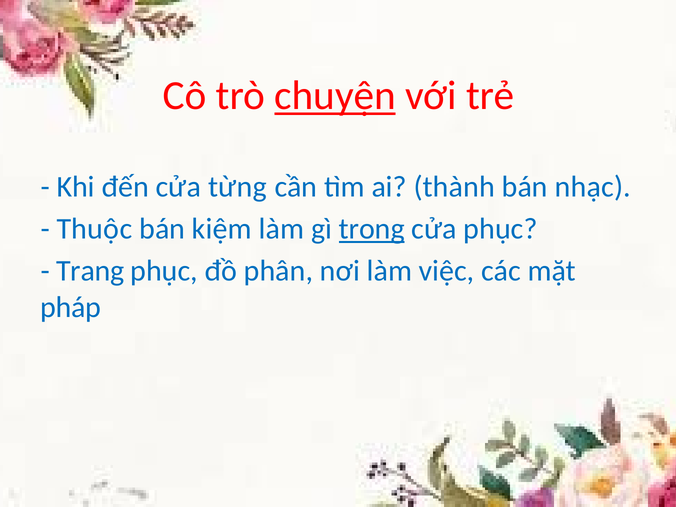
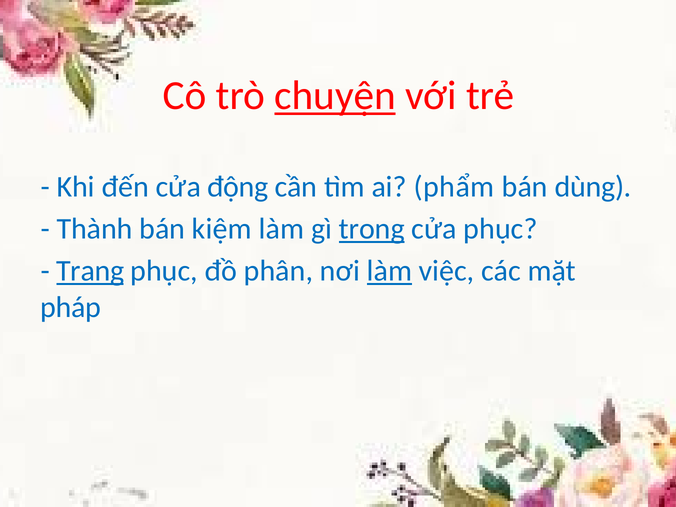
từng: từng -> động (238, 187)
thành: thành -> phẩm (454, 187)
nhạc: nhạc -> dùng (593, 187)
Thuộc: Thuộc -> Thành (95, 229)
Trang underline: none -> present (90, 271)
làm underline: none -> present (389, 271)
